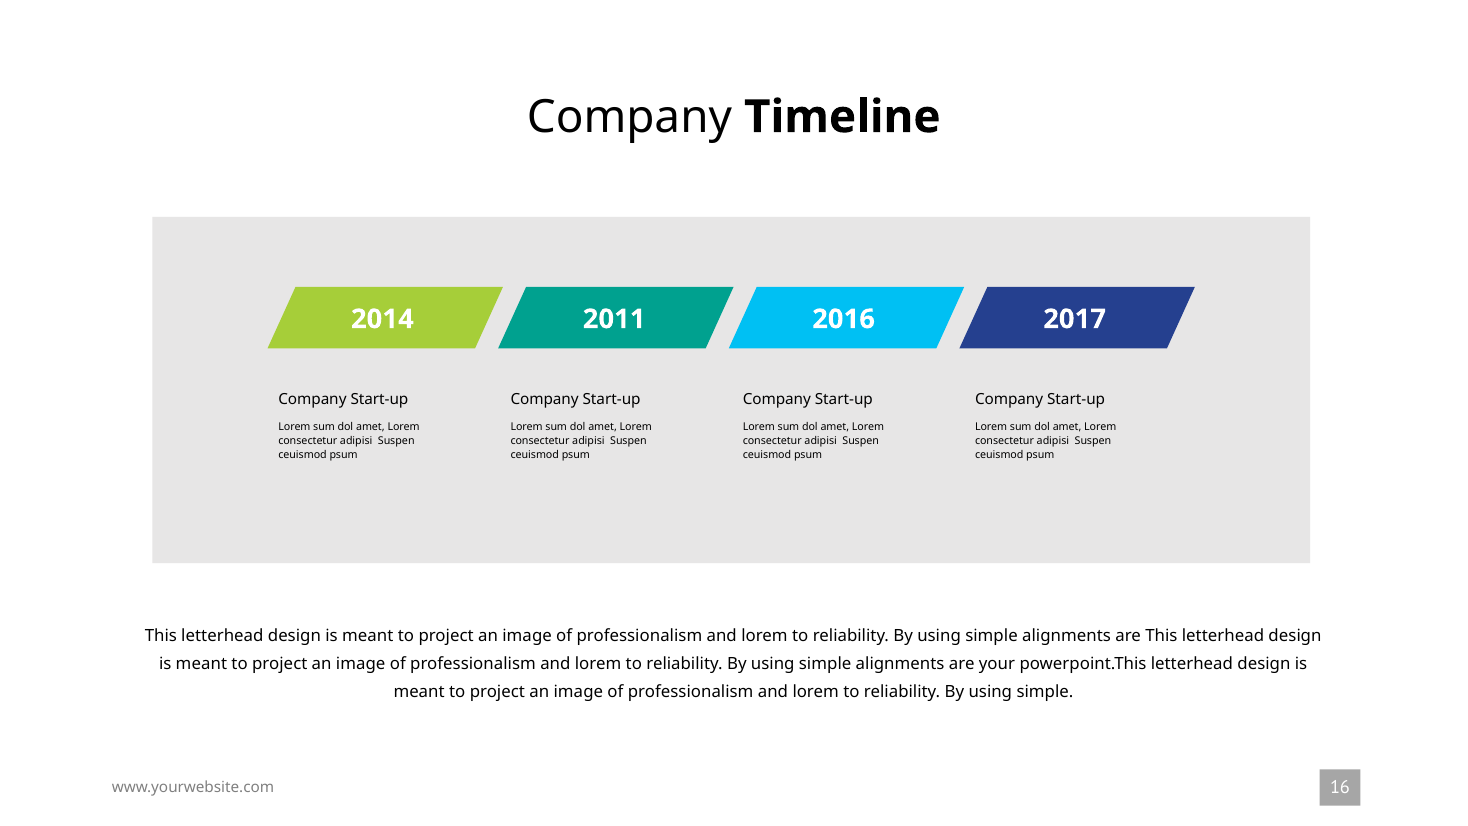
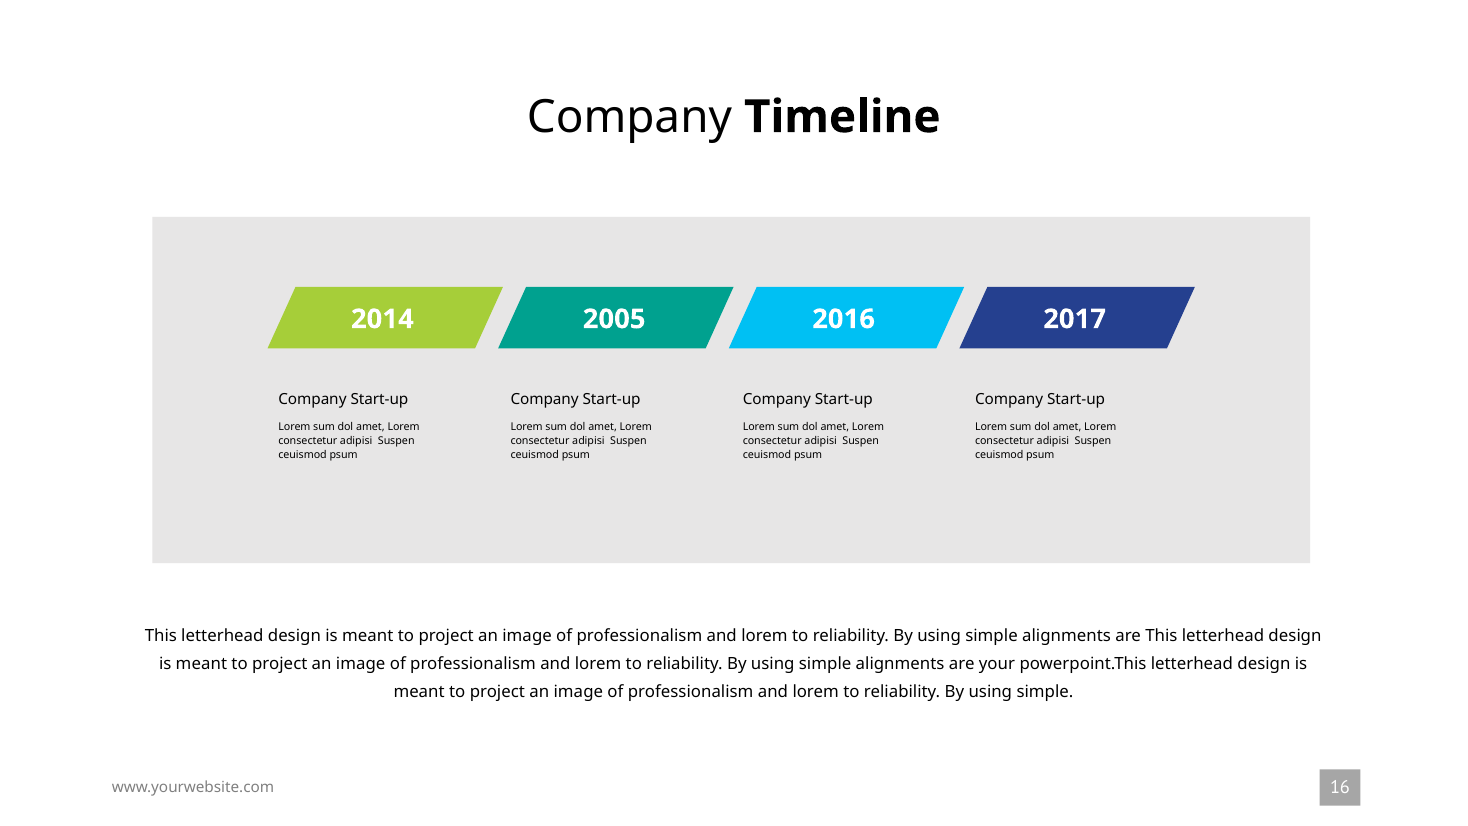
2011: 2011 -> 2005 (614, 319)
